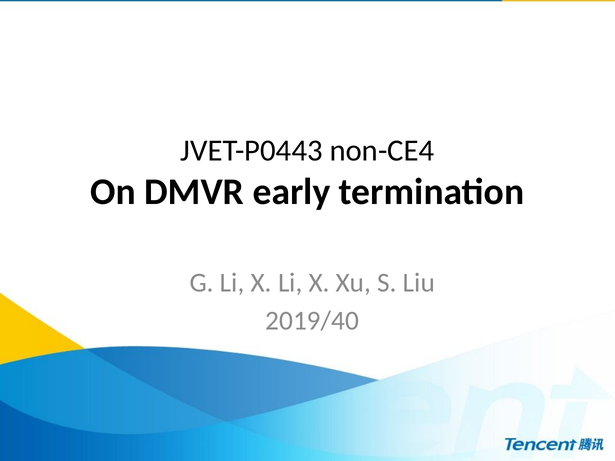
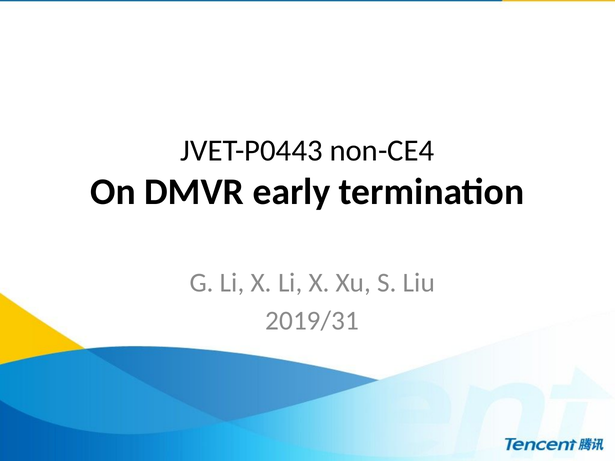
2019/40: 2019/40 -> 2019/31 (312, 321)
